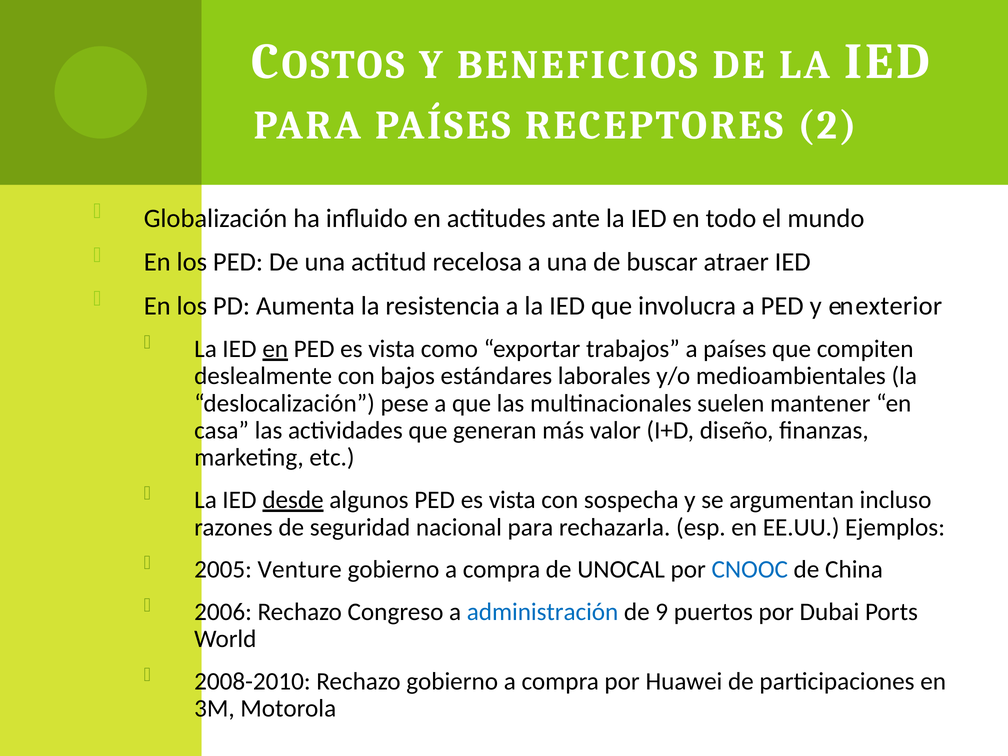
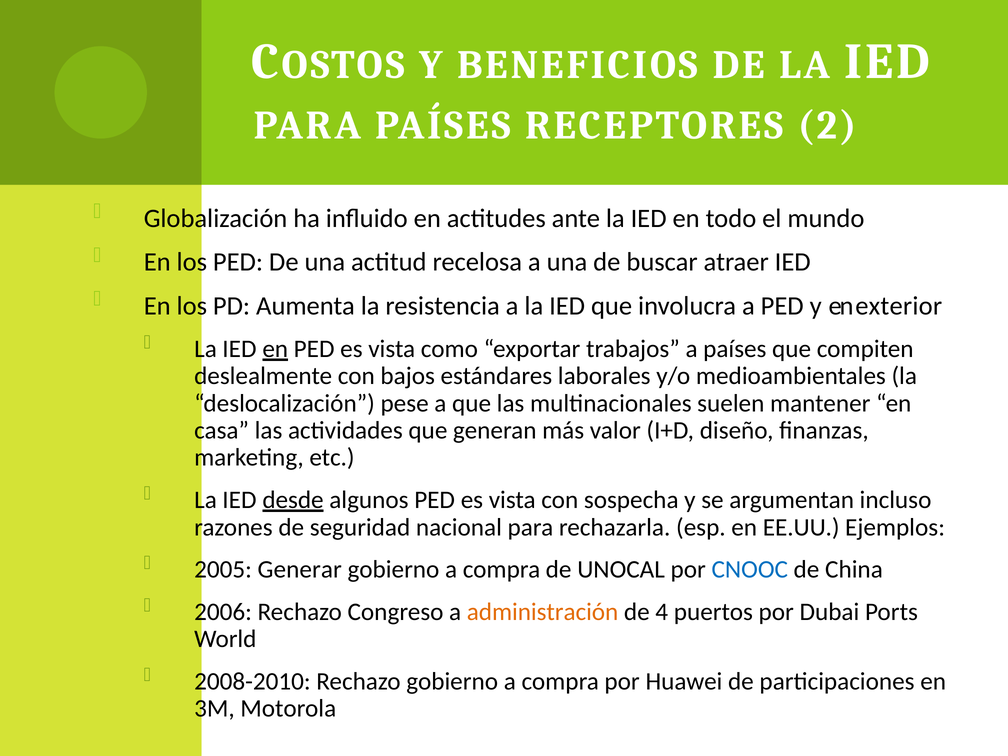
Venture: Venture -> Generar (300, 569)
administración colour: blue -> orange (543, 612)
9: 9 -> 4 (662, 612)
